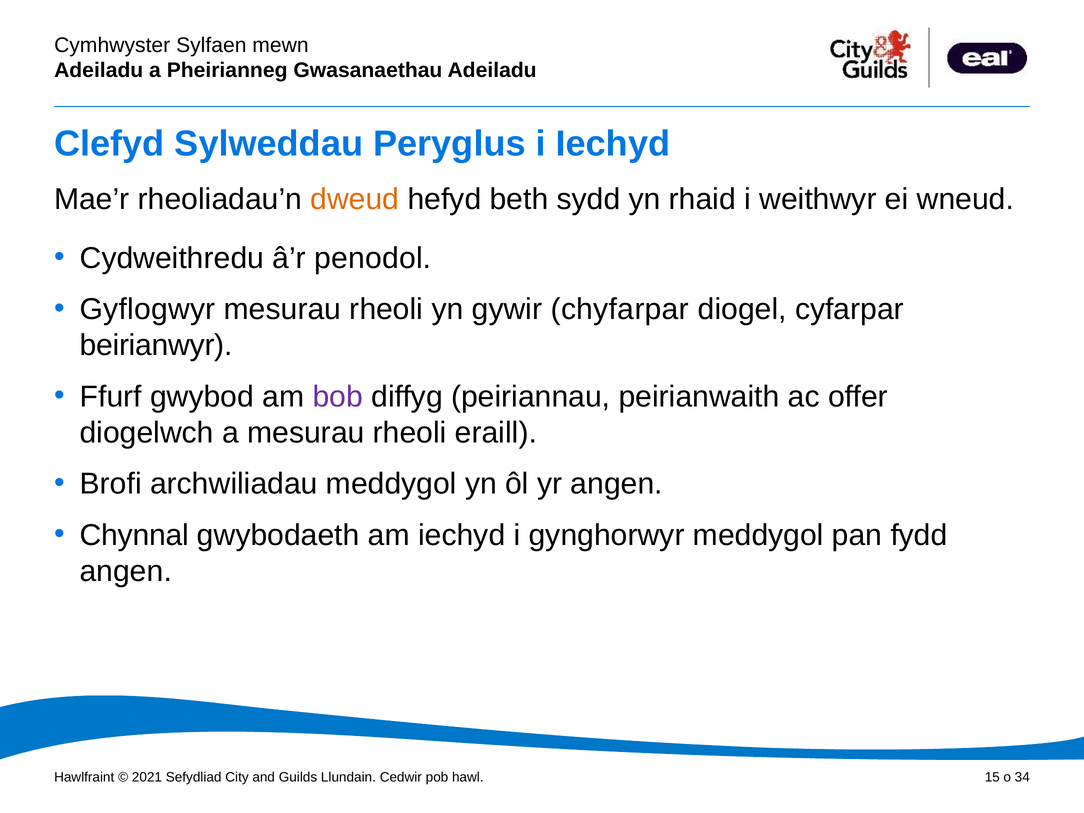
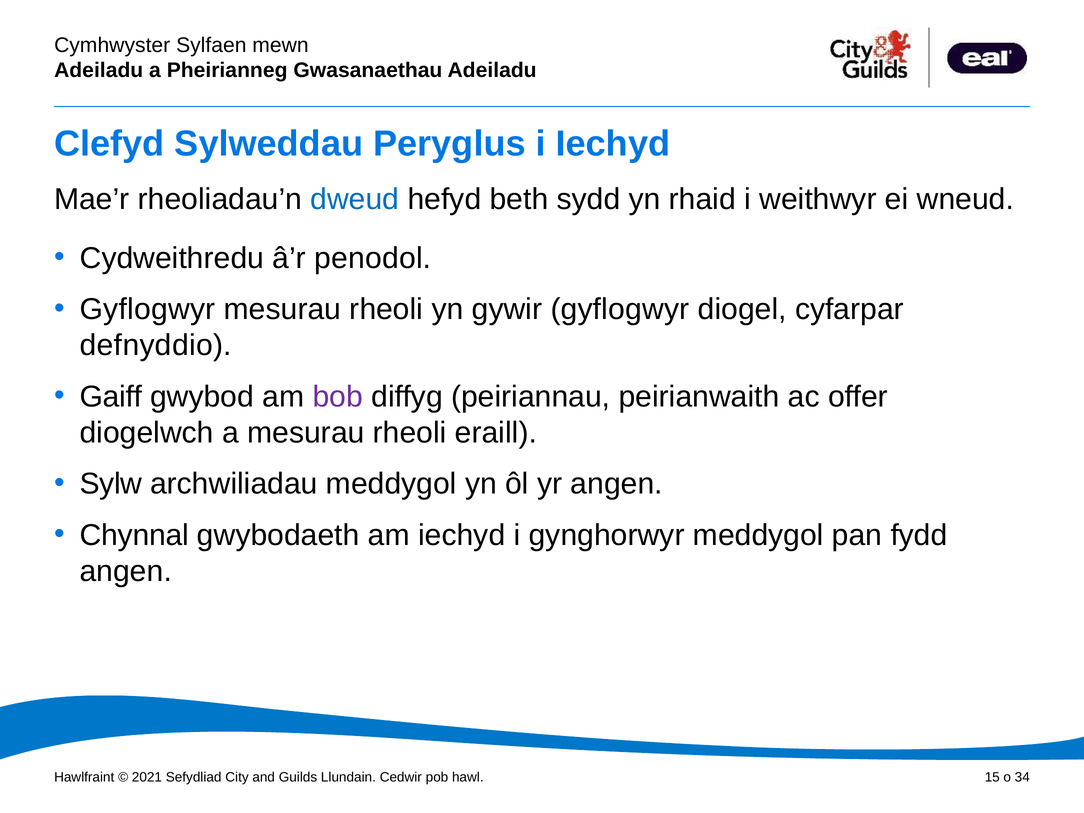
dweud colour: orange -> blue (355, 199)
gywir chyfarpar: chyfarpar -> gyflogwyr (620, 309)
beirianwyr: beirianwyr -> defnyddio (156, 345)
Ffurf: Ffurf -> Gaiff (111, 397)
Brofi: Brofi -> Sylw (111, 484)
